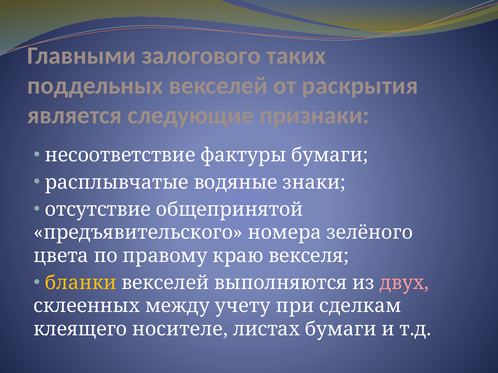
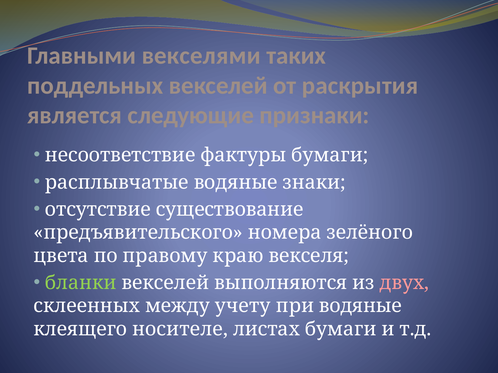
залогового: залогового -> векселями (201, 56)
общепринятой: общепринятой -> существование (230, 210)
бланки colour: yellow -> light green (81, 283)
при сделкам: сделкам -> водяные (360, 306)
